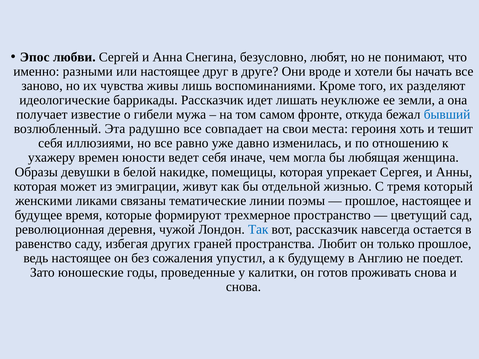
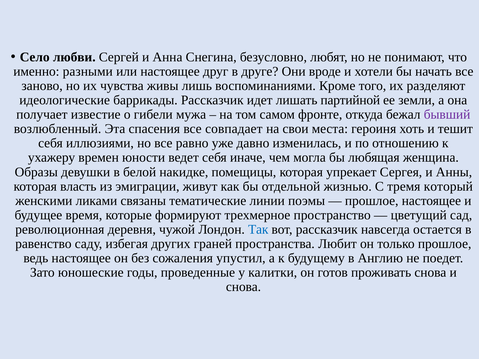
Эпос: Эпос -> Село (35, 57)
неуклюже: неуклюже -> партийной (350, 100)
бывший colour: blue -> purple (447, 115)
радушно: радушно -> спасения (154, 129)
может: может -> власть (78, 186)
